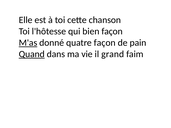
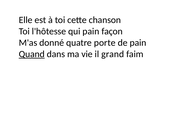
qui bien: bien -> pain (91, 31)
M'as underline: present -> none (28, 43)
quatre façon: façon -> porte (105, 43)
